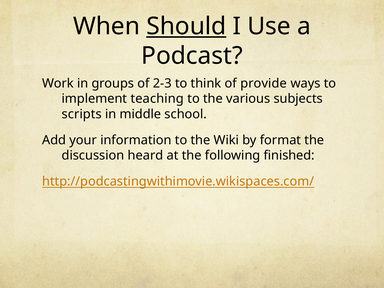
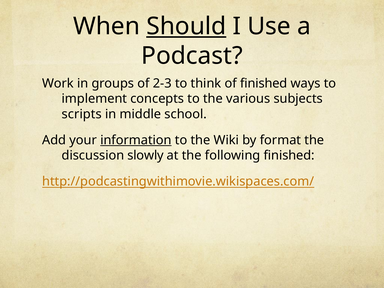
of provide: provide -> finished (264, 83)
teaching: teaching -> concepts (157, 99)
information underline: none -> present (136, 140)
heard: heard -> slowly (146, 155)
